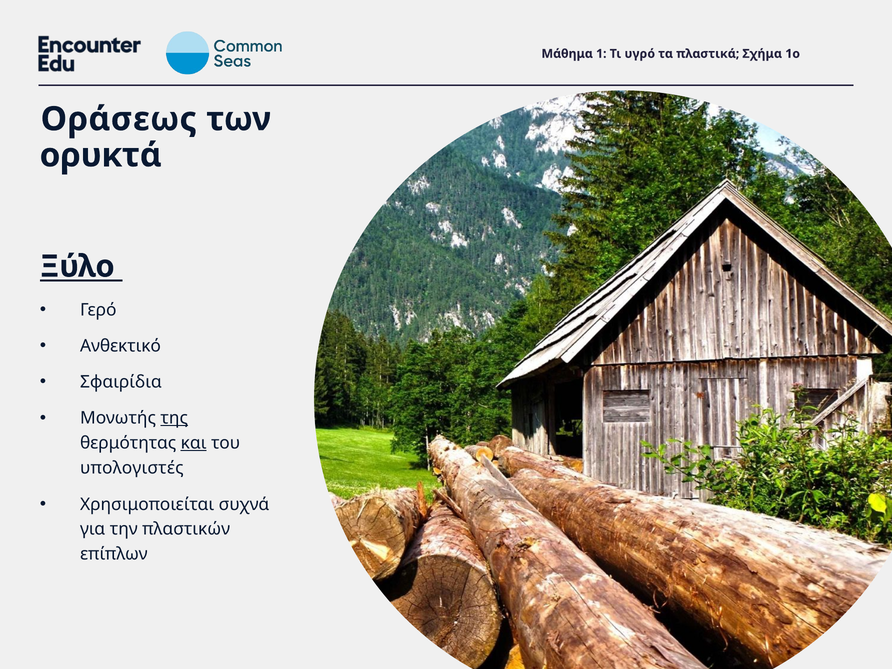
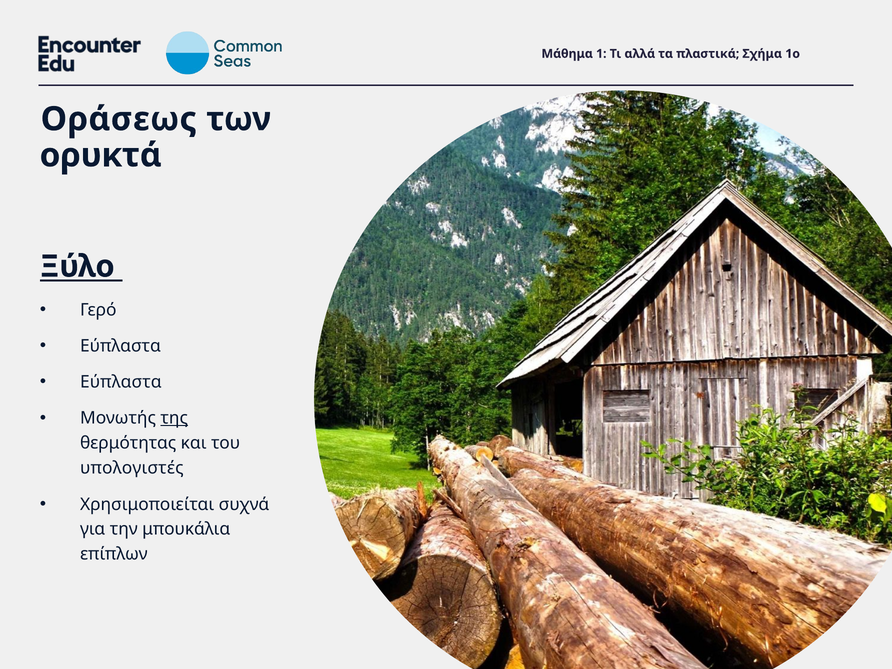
υγρό: υγρό -> αλλά (640, 54)
Ανθεκτικό: Ανθεκτικό -> Εύπλαστα (120, 346)
Σφαιρίδια: Σφαιρίδια -> Εύπλαστα (121, 382)
και underline: present -> none (194, 443)
πλαστικών: πλαστικών -> μπουκάλια (186, 529)
